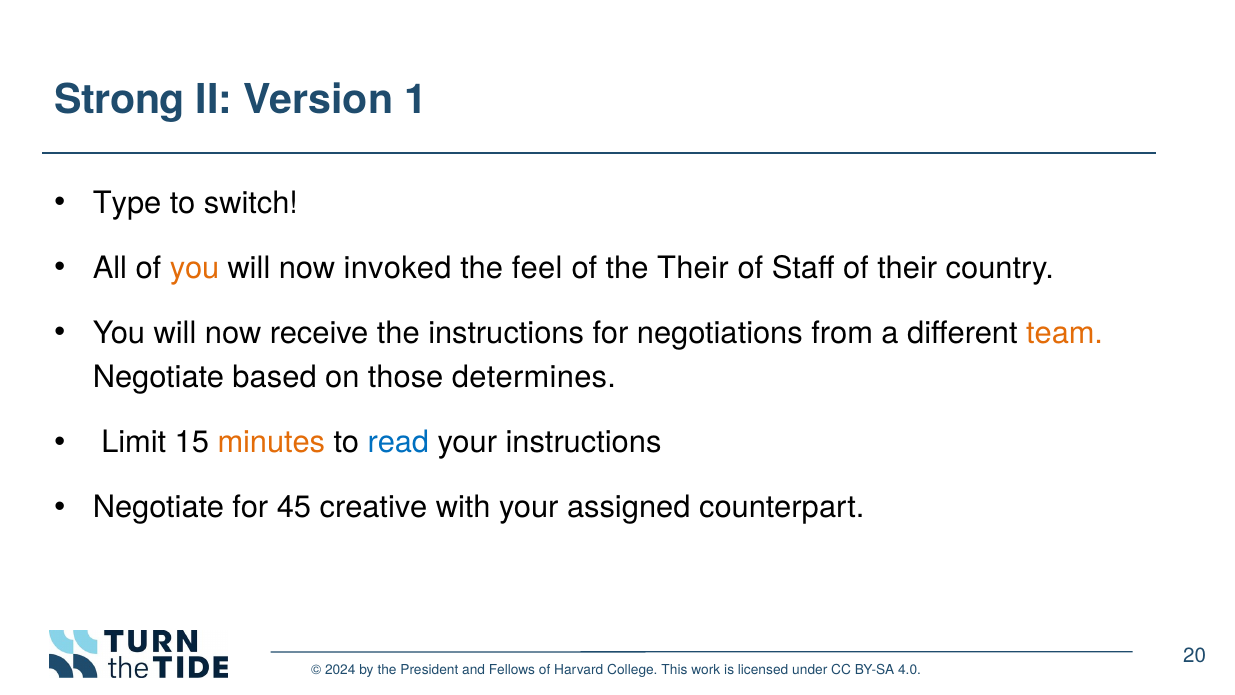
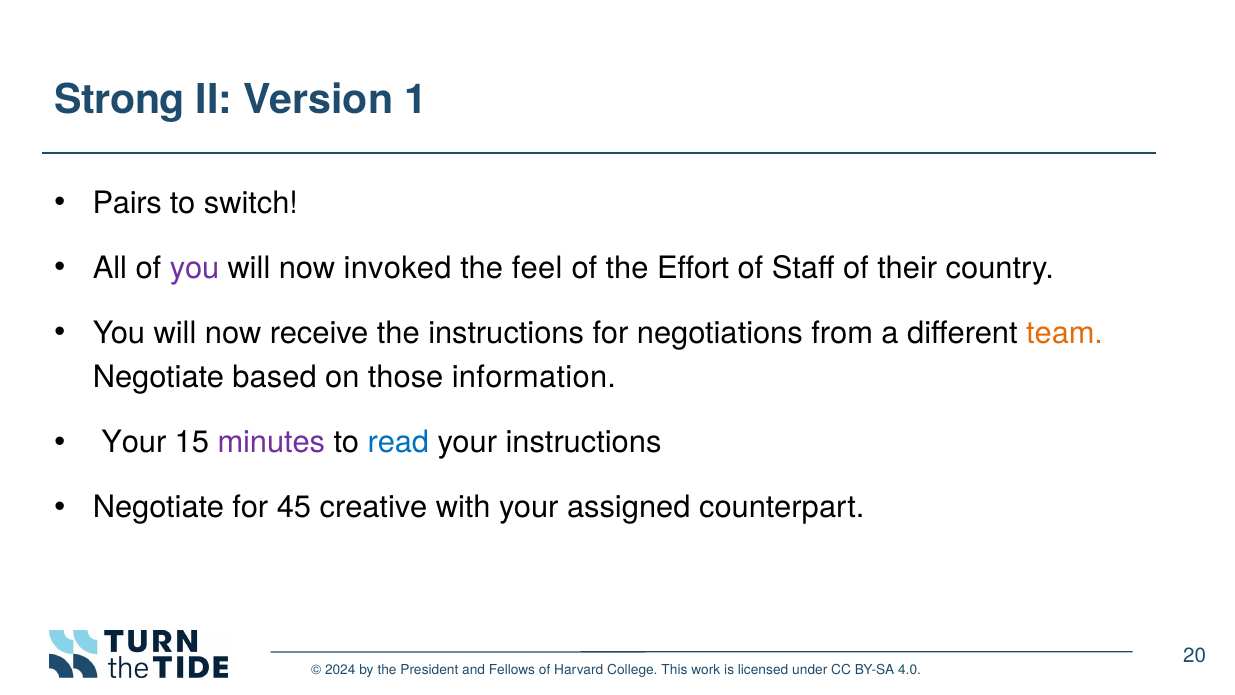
Type: Type -> Pairs (127, 203)
you colour: orange -> purple (195, 268)
the Their: Their -> Effort (693, 268)
determines: determines -> information (534, 377)
Limit: Limit -> Your (134, 442)
minutes colour: orange -> purple (271, 442)
